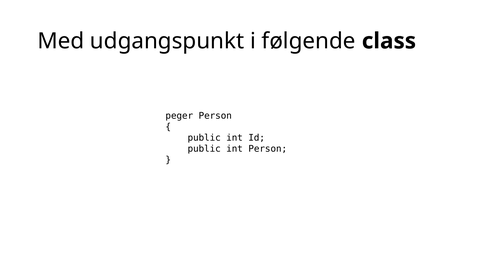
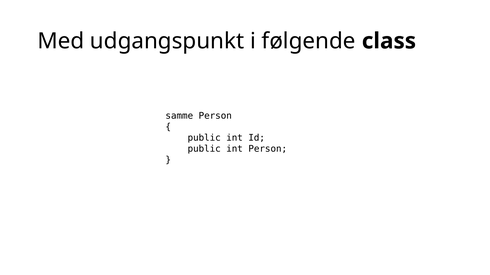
peger: peger -> samme (179, 116)
